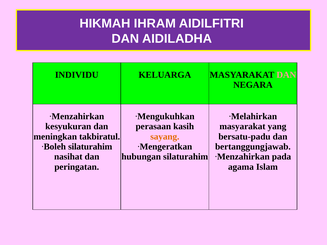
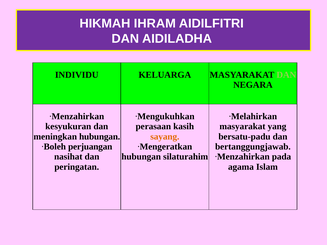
DAN colour: pink -> light green (286, 75)
meningkan takbiratul: takbiratul -> hubungan (100, 137)
silaturahim: silaturahim -> perjuangan (90, 147)
